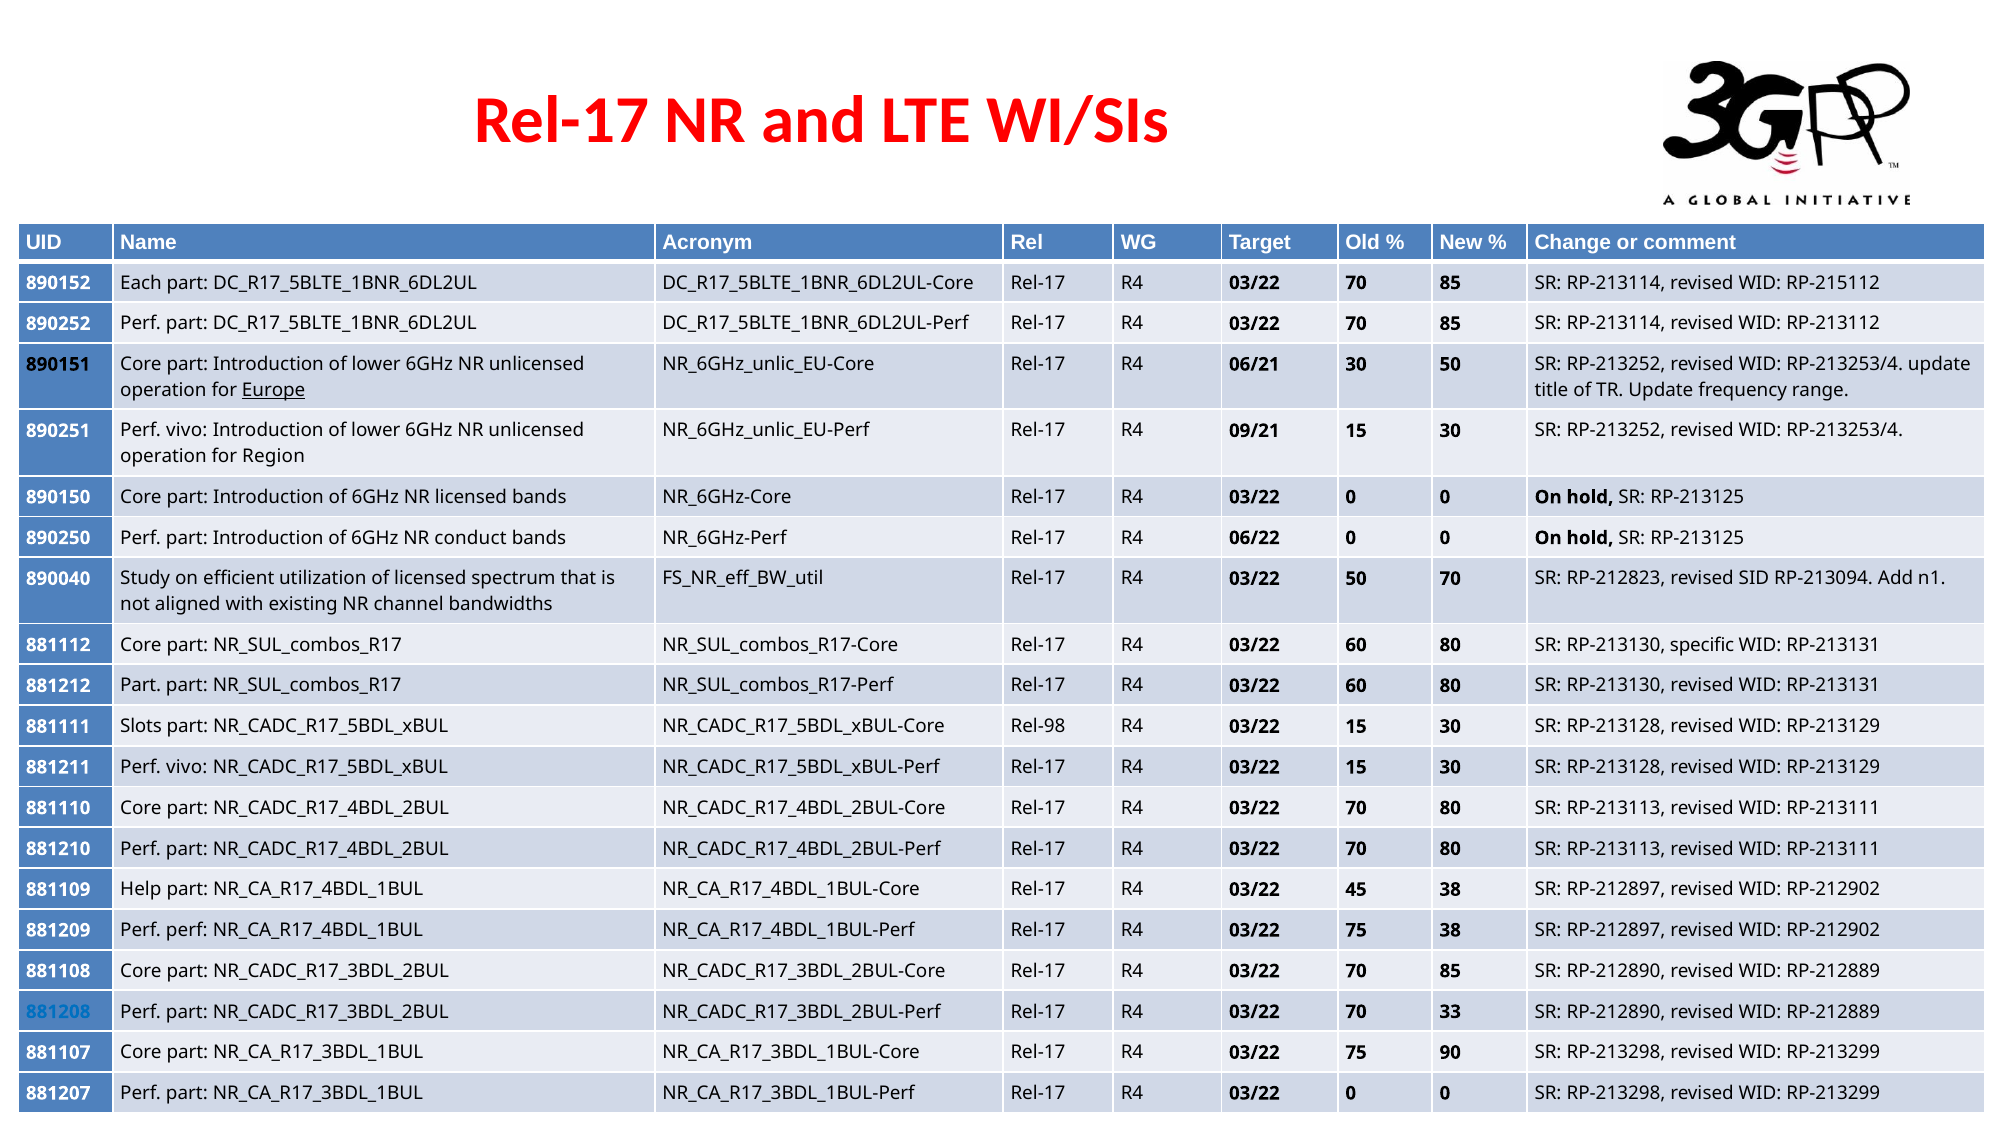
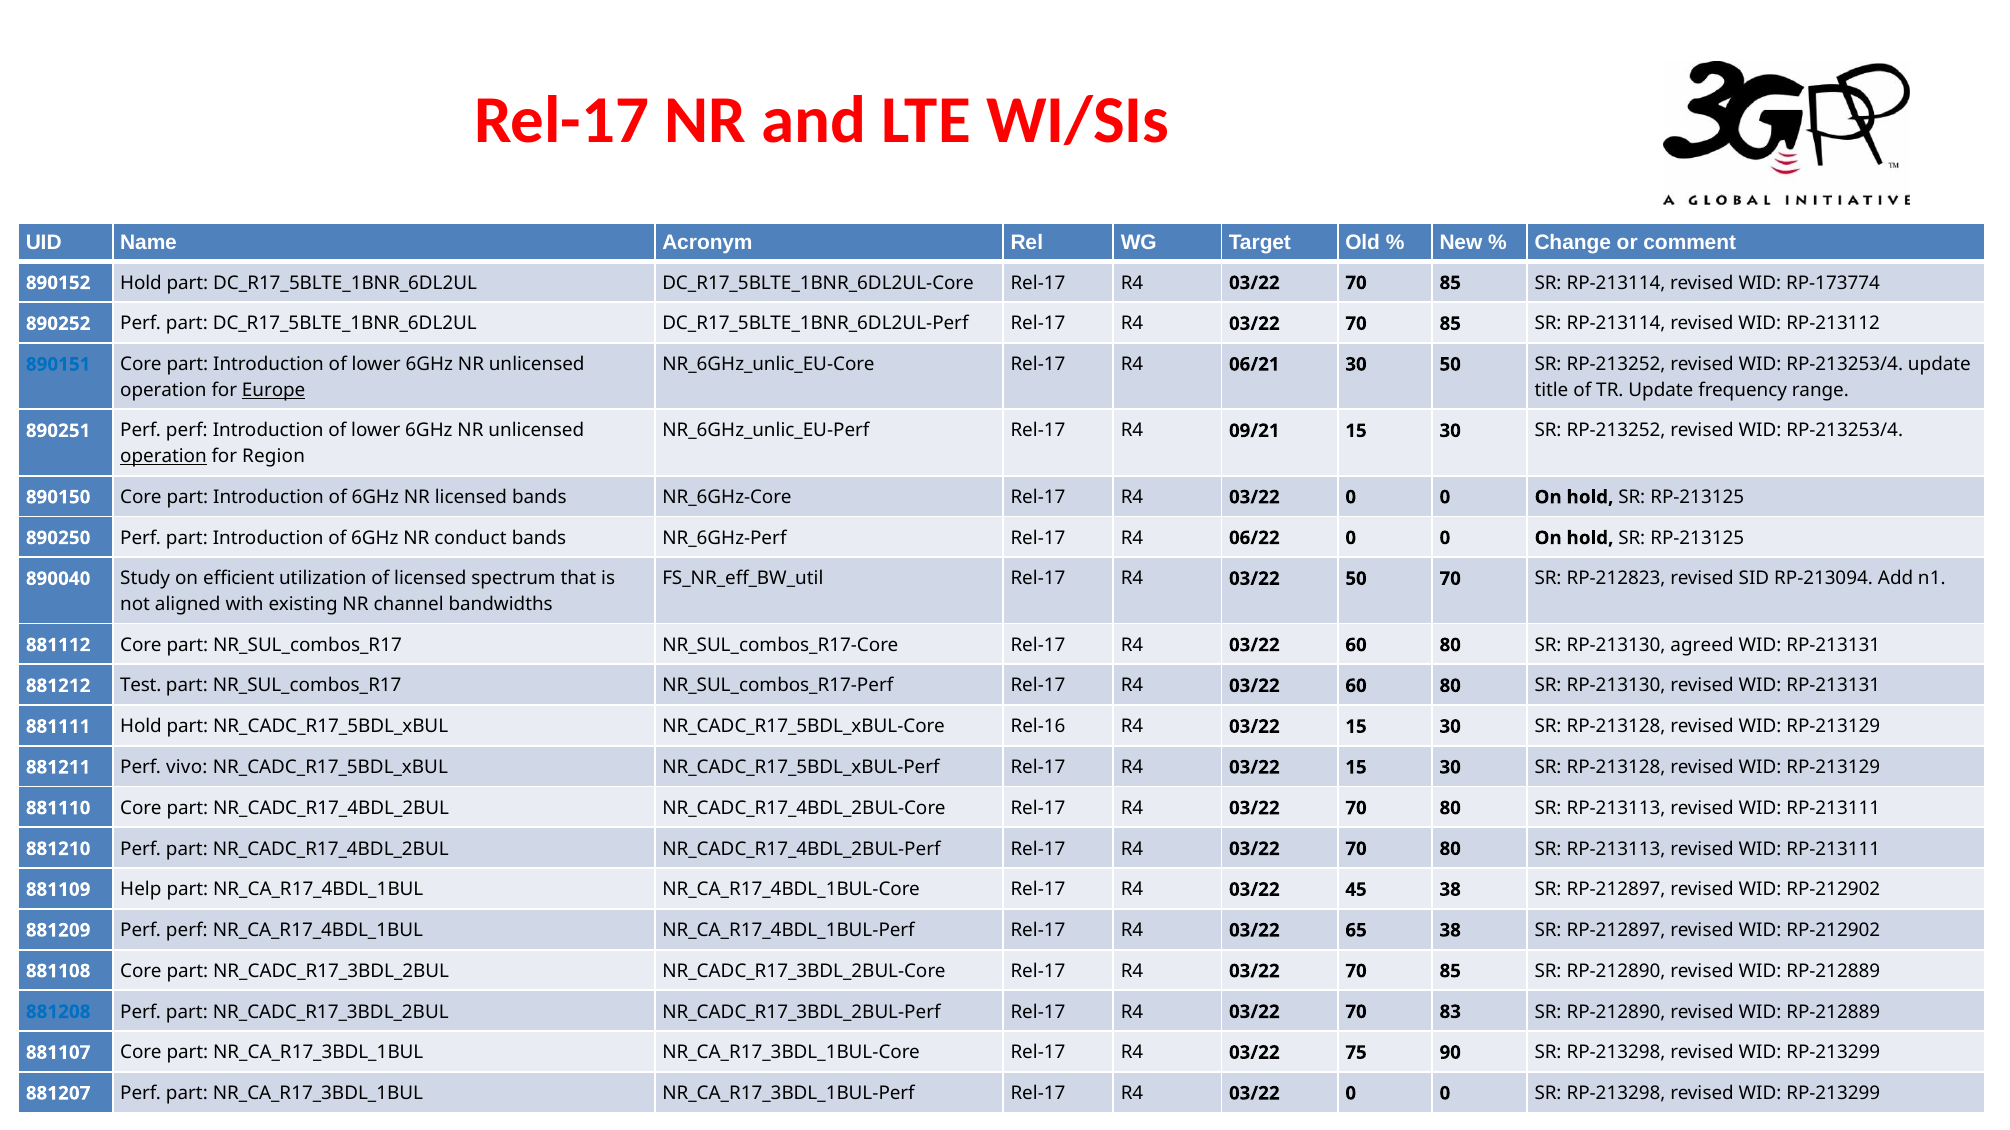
890152 Each: Each -> Hold (141, 283)
RP-215112: RP-215112 -> RP-173774 (1833, 283)
890151 colour: black -> blue (58, 365)
890251 Perf vivo: vivo -> perf (187, 431)
operation underline: none -> present (163, 457)
specific: specific -> agreed (1702, 645)
881212 Part: Part -> Test (141, 686)
881111 Slots: Slots -> Hold (141, 727)
Rel-98: Rel-98 -> Rel-16 (1038, 727)
75: 75 -> 65 (1356, 931)
33: 33 -> 83 (1450, 1012)
